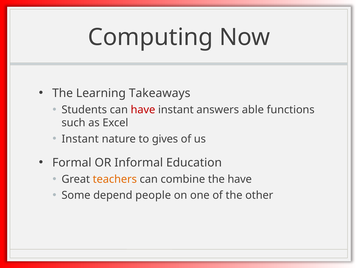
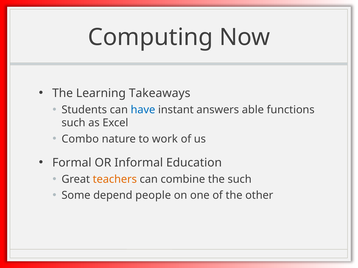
have colour: red -> blue (143, 110)
Instant: Instant -> Combo (80, 139)
gives: gives -> work (165, 139)
the have: have -> such (240, 180)
